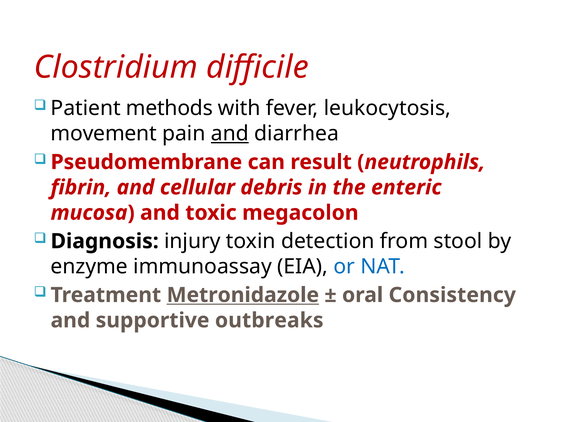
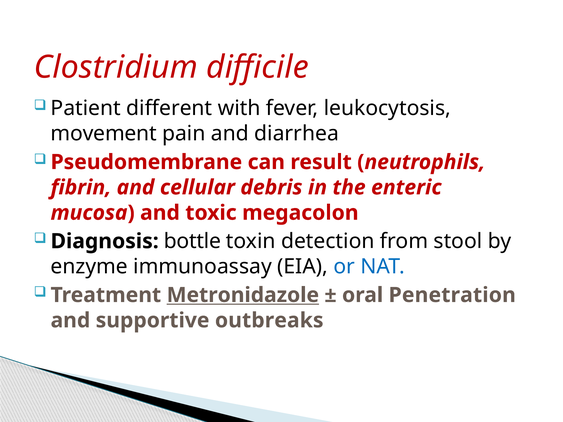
methods: methods -> different (169, 108)
and underline: present -> none (230, 134)
injury: injury -> bottle (192, 241)
Consistency: Consistency -> Penetration (452, 295)
